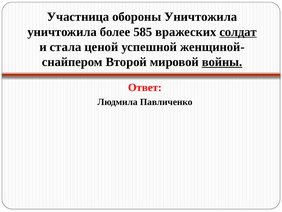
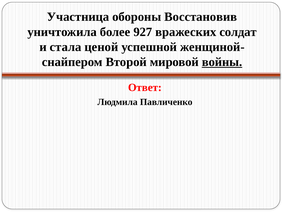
обороны Уничтожила: Уничтожила -> Восстановив (201, 17)
585: 585 -> 927 (143, 32)
солдат underline: present -> none (238, 32)
